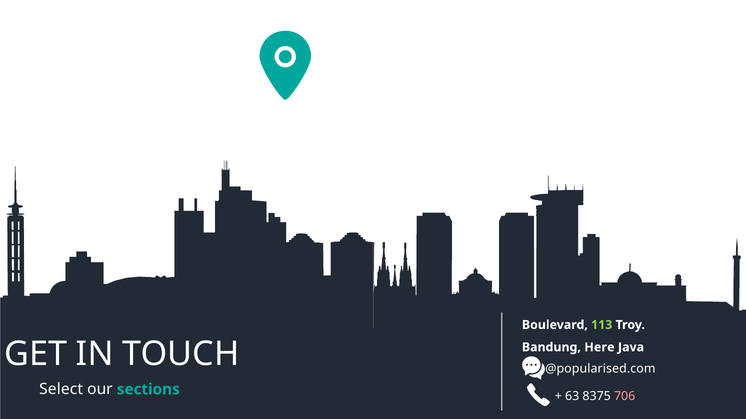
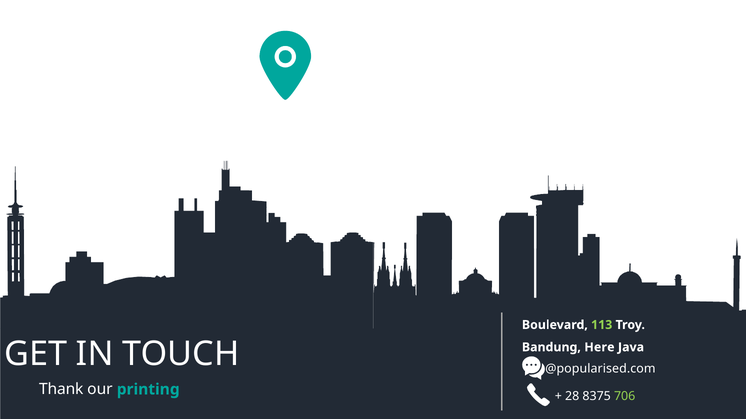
Select: Select -> Thank (61, 390)
sections: sections -> printing (148, 390)
63: 63 -> 28 (572, 397)
706 colour: pink -> light green (625, 397)
